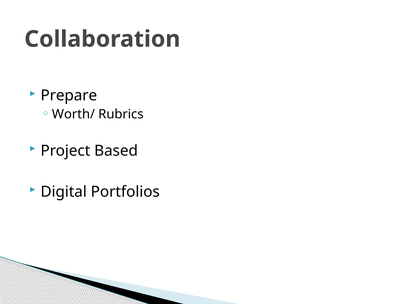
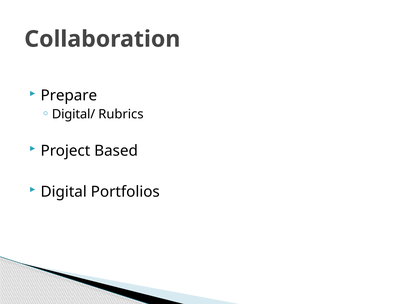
Worth/: Worth/ -> Digital/ (74, 114)
